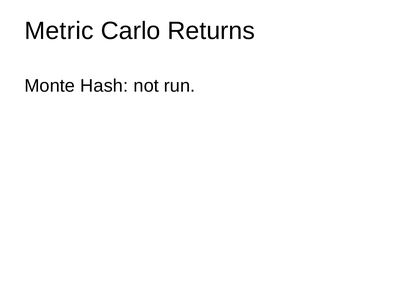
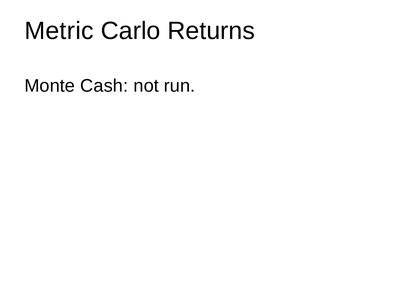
Hash: Hash -> Cash (104, 86)
